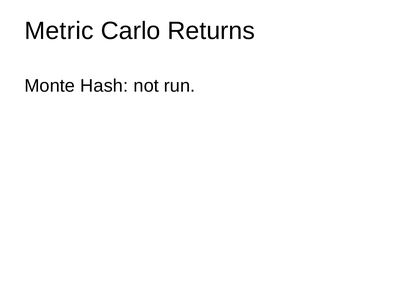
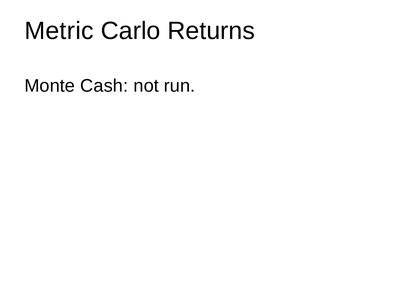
Hash: Hash -> Cash (104, 86)
